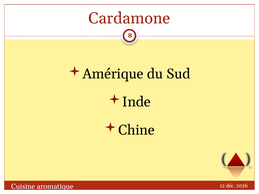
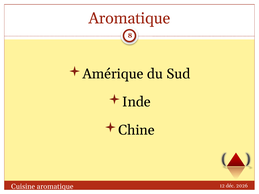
Cardamone: Cardamone -> Aromatique (129, 18)
